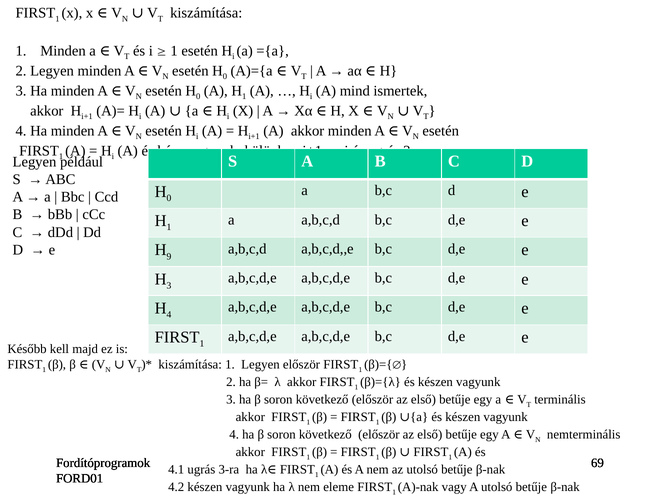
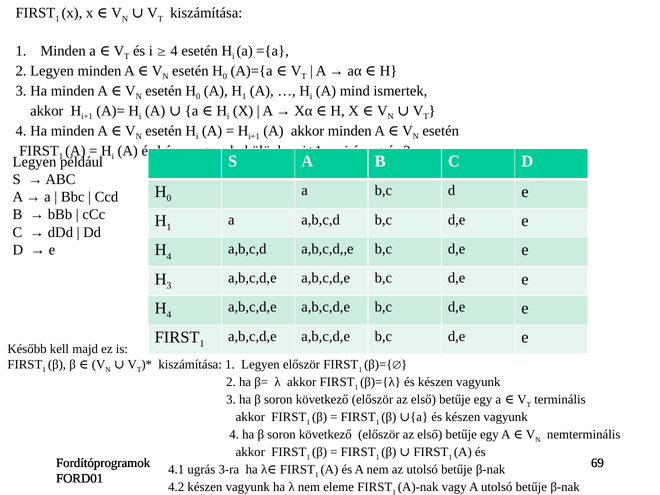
1: 1 -> 4 (174, 51)
9: 9 -> 4 (169, 256)
